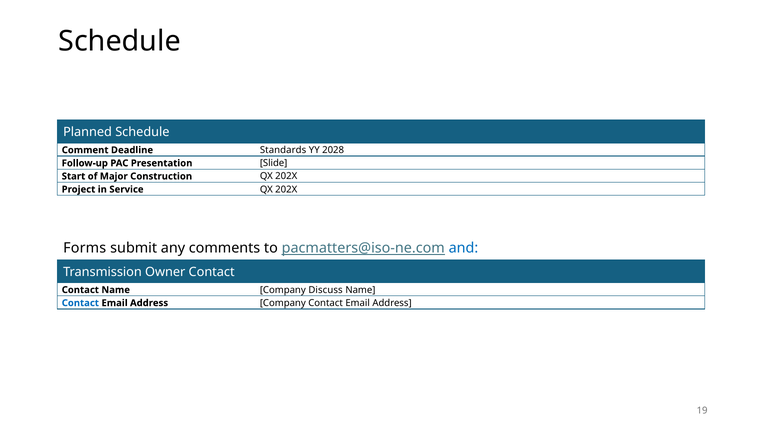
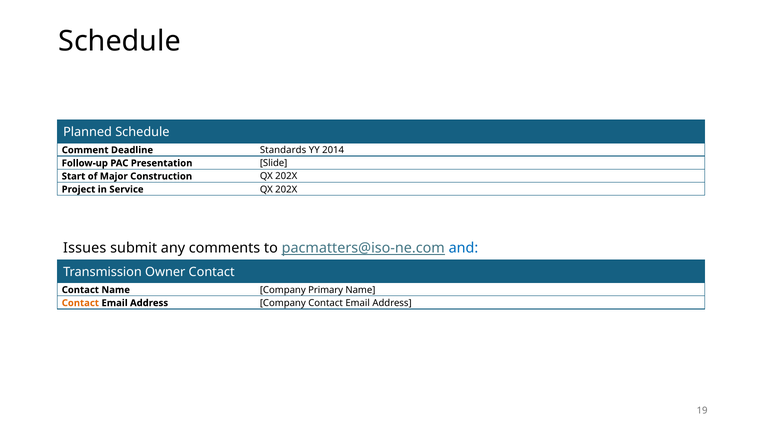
2028: 2028 -> 2014 (333, 150)
Forms: Forms -> Issues (85, 248)
Discuss: Discuss -> Primary (326, 290)
Contact colour: blue -> orange (80, 303)
